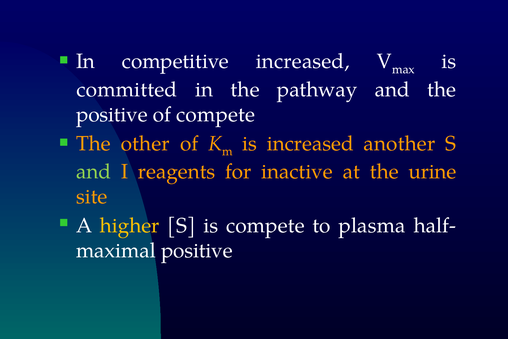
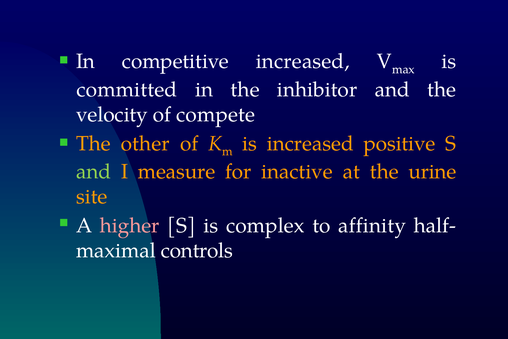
pathway: pathway -> inhibitor (317, 90)
positive: positive -> velocity (112, 114)
another: another -> positive (400, 143)
reagents: reagents -> measure (177, 172)
higher colour: yellow -> pink (130, 225)
is compete: compete -> complex (265, 225)
plasma: plasma -> affinity (372, 225)
positive: positive -> controls (197, 250)
